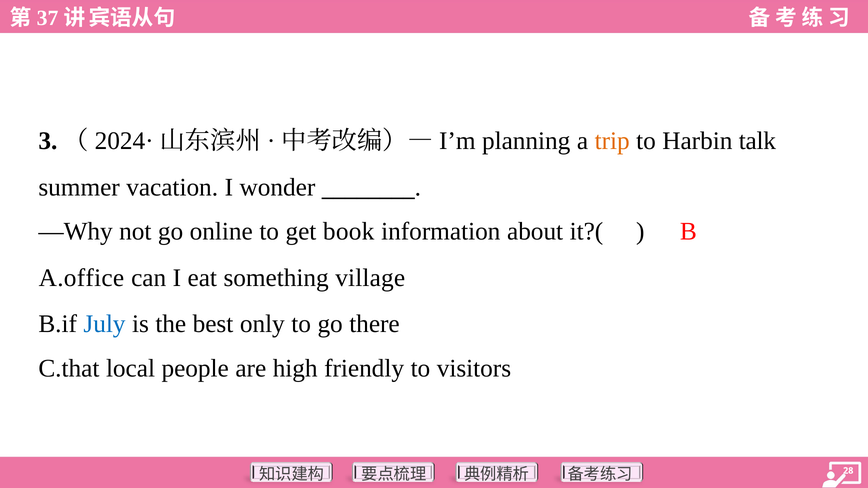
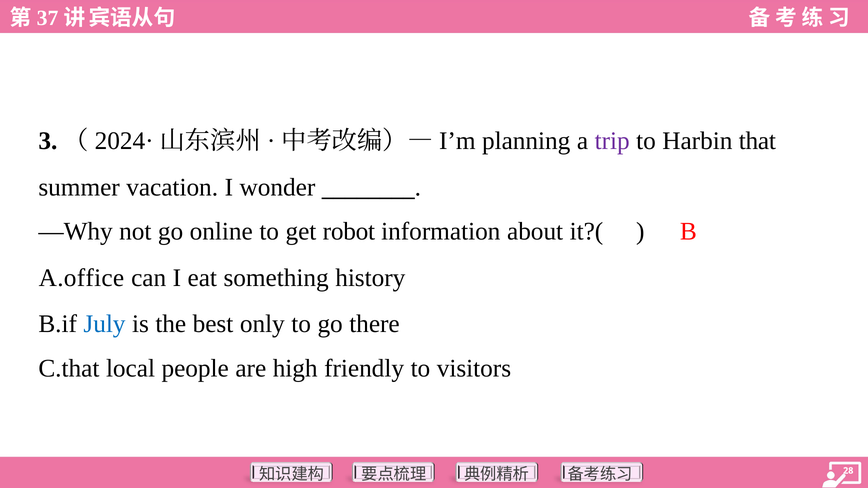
trip colour: orange -> purple (612, 141)
talk: talk -> that (757, 141)
book: book -> robot (349, 232)
village: village -> history (370, 278)
